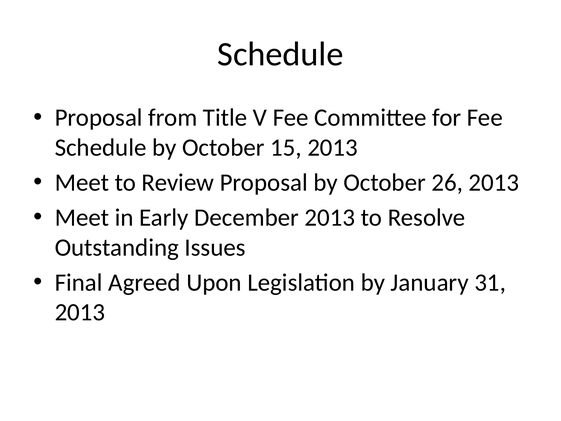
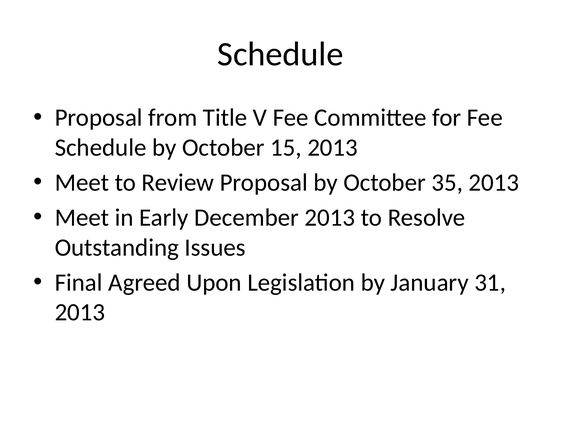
26: 26 -> 35 (447, 183)
